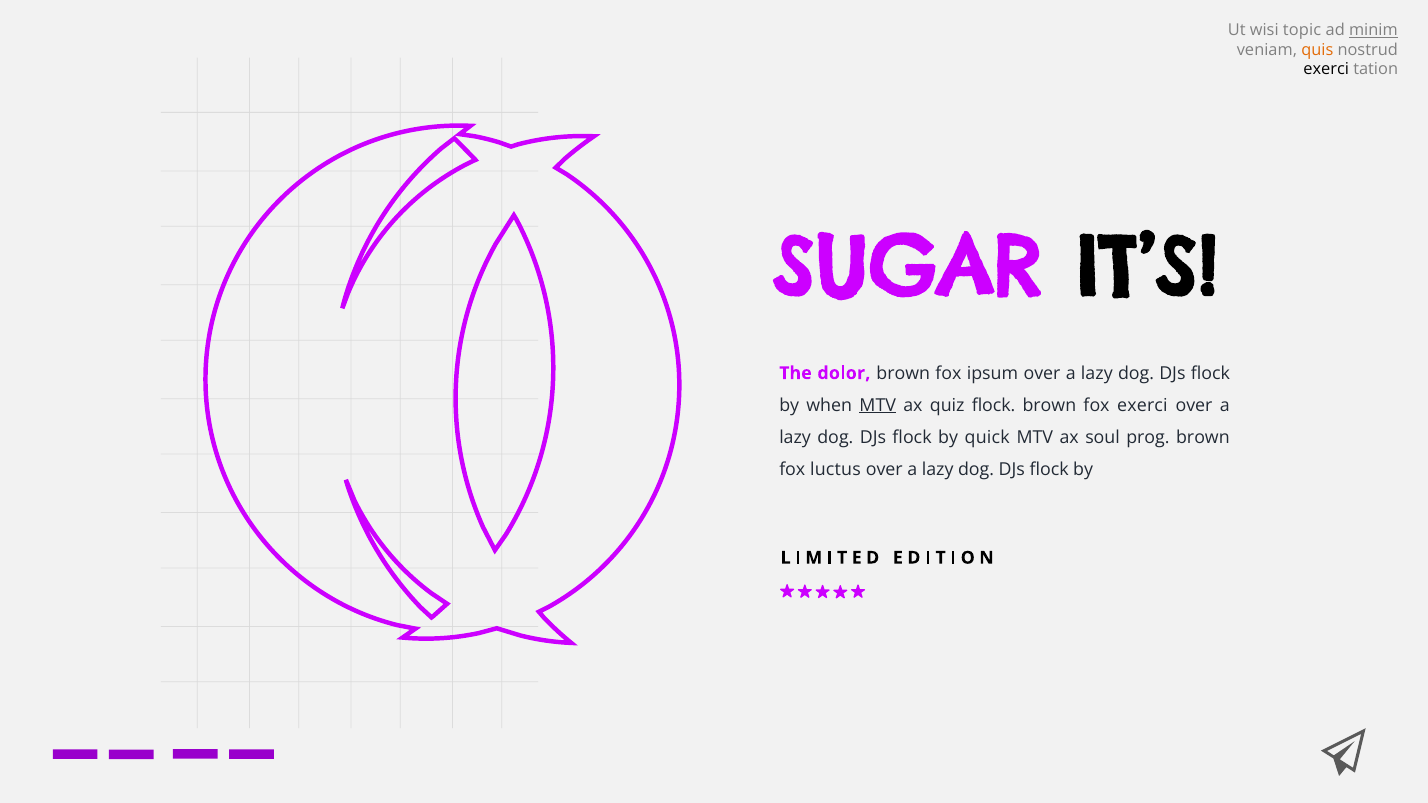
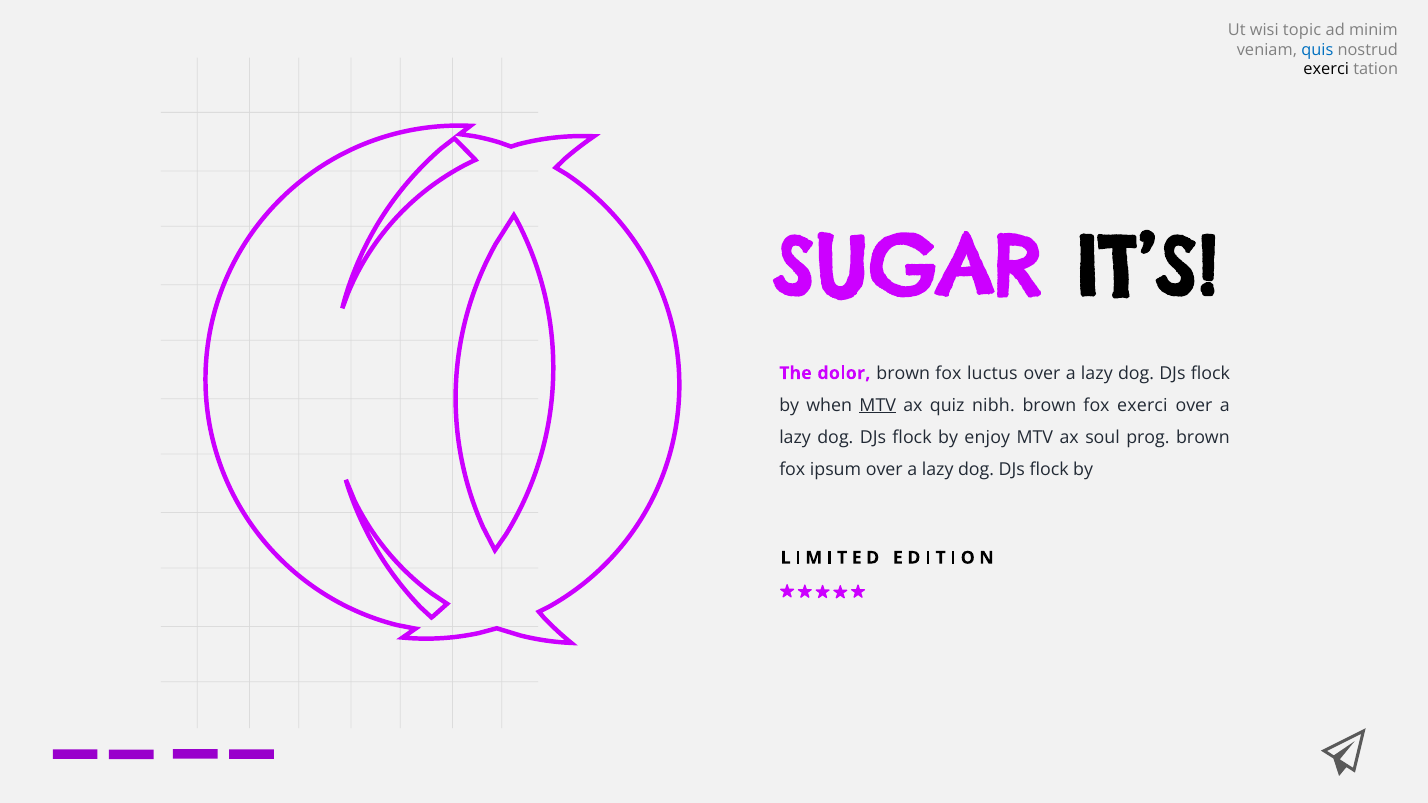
minim underline: present -> none (1373, 30)
quis colour: orange -> blue (1317, 50)
ipsum: ipsum -> luctus (992, 373)
quiz flock: flock -> nibh (993, 405)
quick: quick -> enjoy (987, 438)
luctus: luctus -> ipsum (836, 470)
